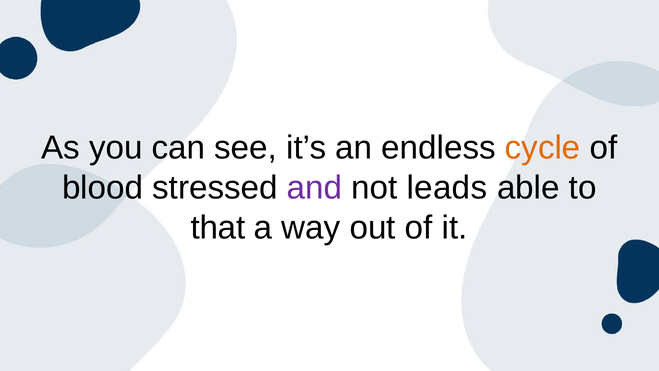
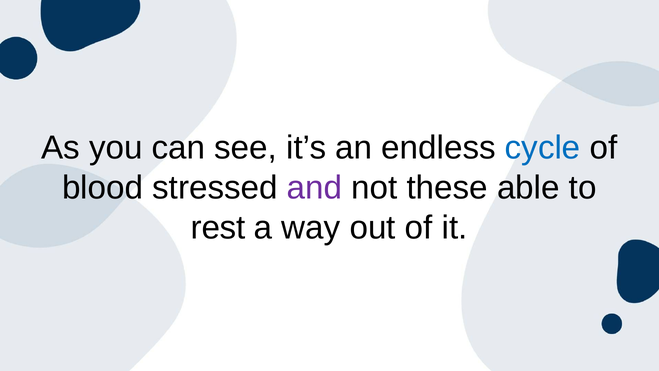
cycle colour: orange -> blue (543, 148)
leads: leads -> these (447, 188)
that: that -> rest (218, 227)
